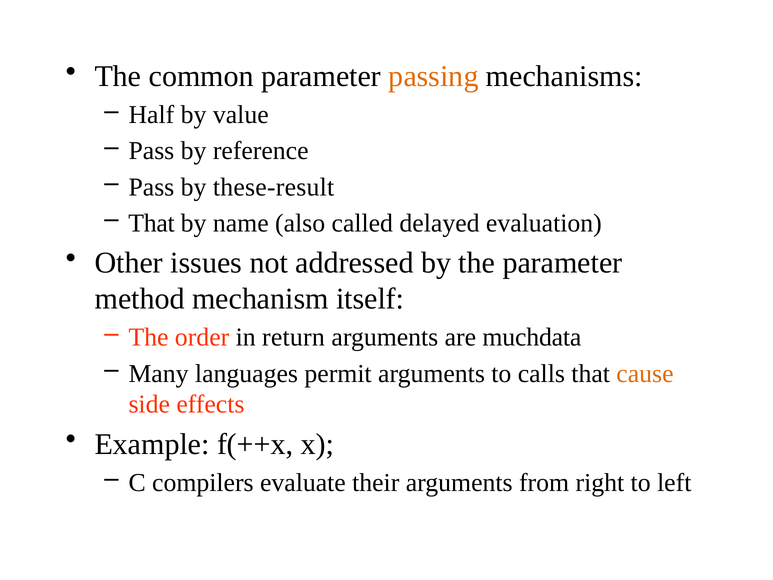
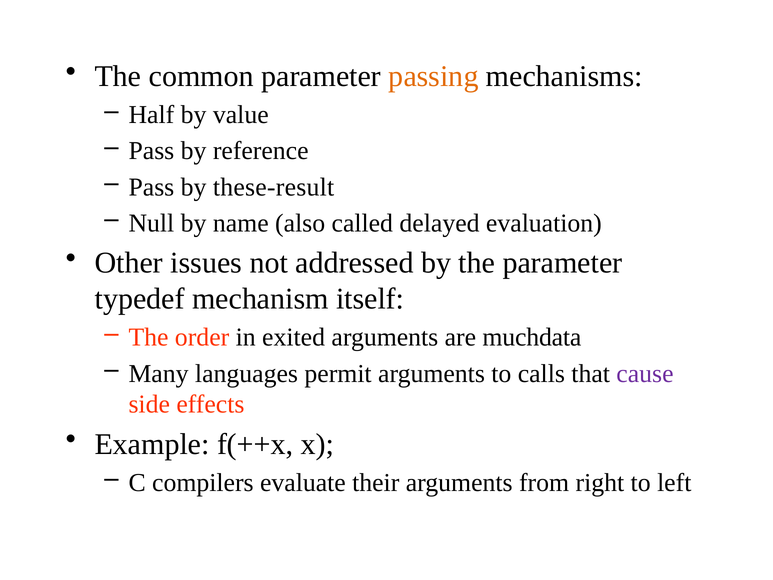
That: That -> Null (151, 223)
method: method -> typedef (140, 299)
return: return -> exited (294, 337)
cause colour: orange -> purple (645, 373)
